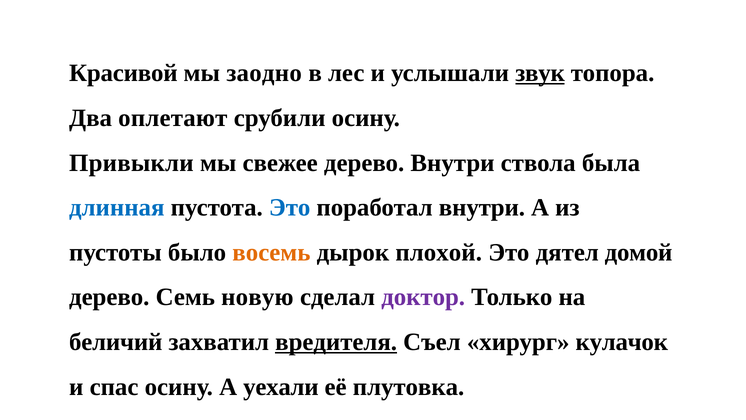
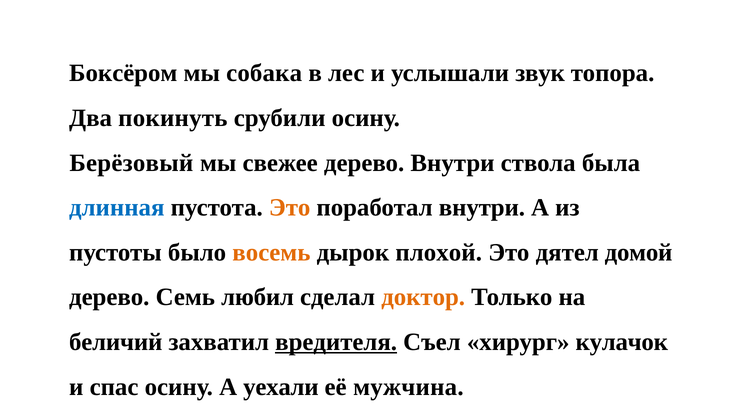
Красивой: Красивой -> Боксёром (123, 73)
заодно: заодно -> собака (264, 73)
звук underline: present -> none (540, 73)
оплетают: оплетают -> покинуть (173, 118)
Привыкли: Привыкли -> Берёзовый (131, 163)
Это colour: blue -> orange (290, 207)
новую: новую -> любил (258, 297)
доктор colour: purple -> orange (423, 297)
плутовка: плутовка -> мужчина (408, 386)
